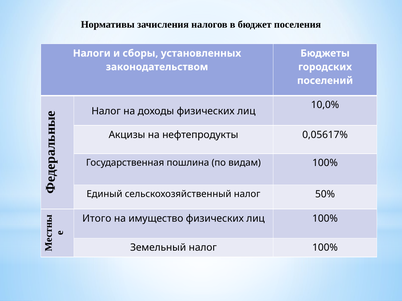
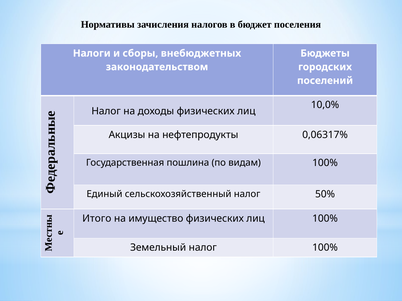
установленных: установленных -> внебюджетных (201, 53)
0,05617%: 0,05617% -> 0,06317% (325, 135)
